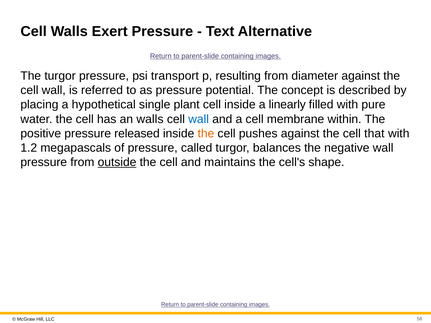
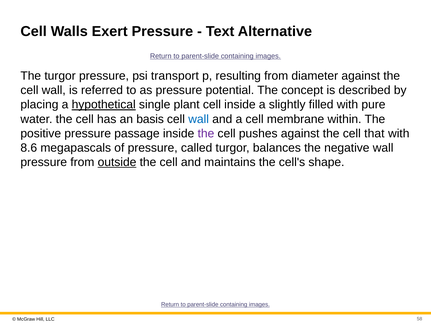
hypothetical underline: none -> present (104, 105)
linearly: linearly -> slightly (287, 105)
an walls: walls -> basis (150, 119)
released: released -> passage (137, 134)
the colour: orange -> purple (206, 134)
1.2: 1.2 -> 8.6 (29, 148)
